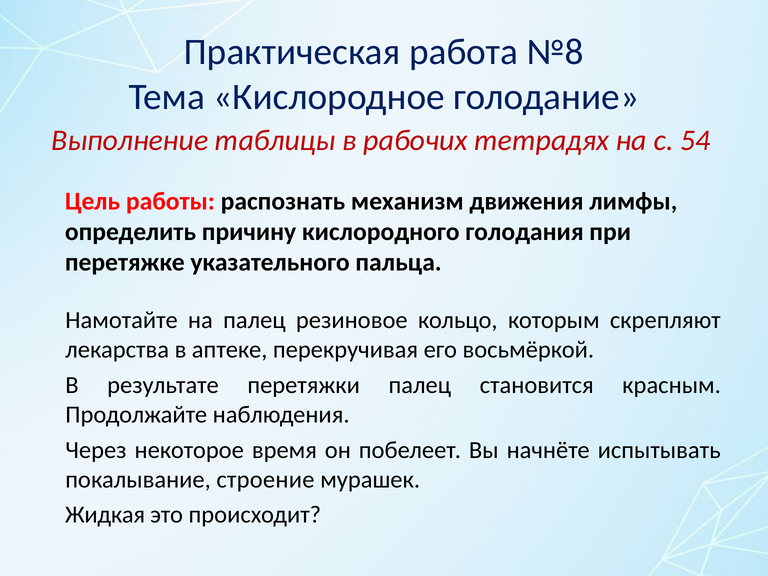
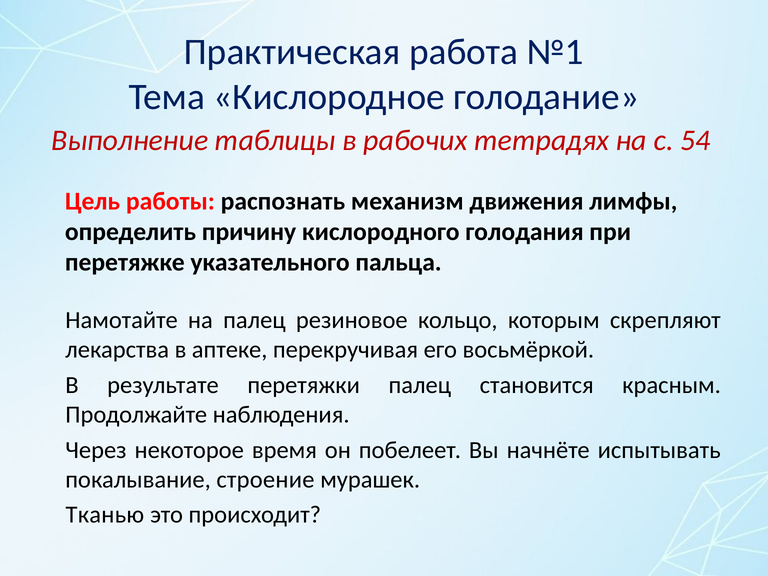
№8: №8 -> №1 (555, 52)
Жидкая: Жидкая -> Тканью (105, 515)
